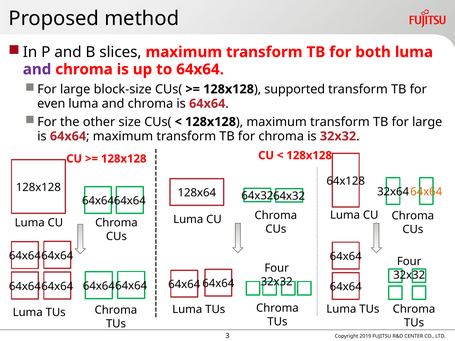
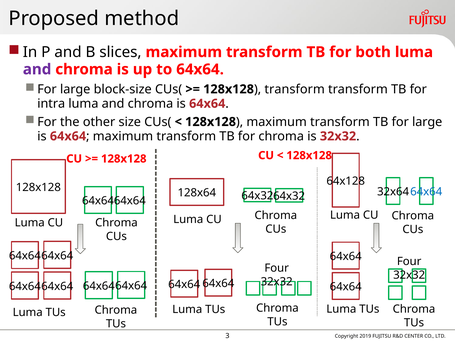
supported: supported -> transform (295, 89)
even: even -> intra (51, 104)
64x64 colour: orange -> blue (426, 192)
